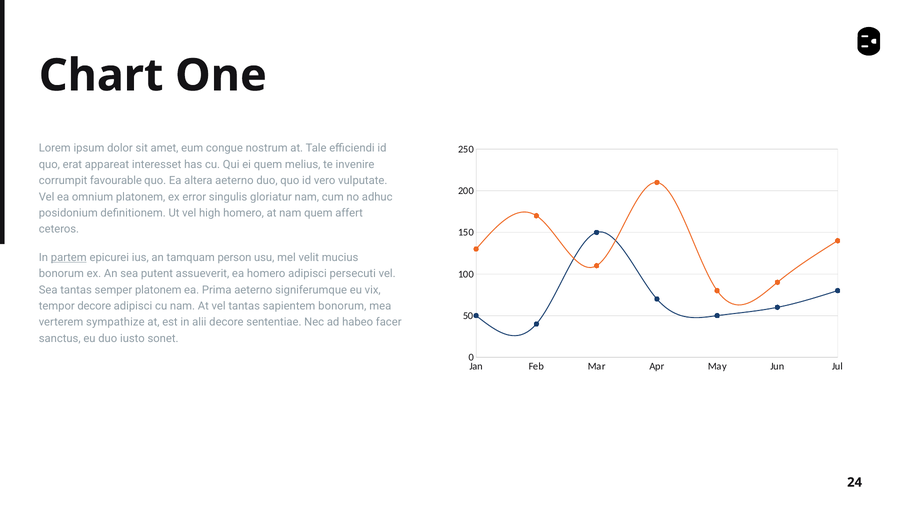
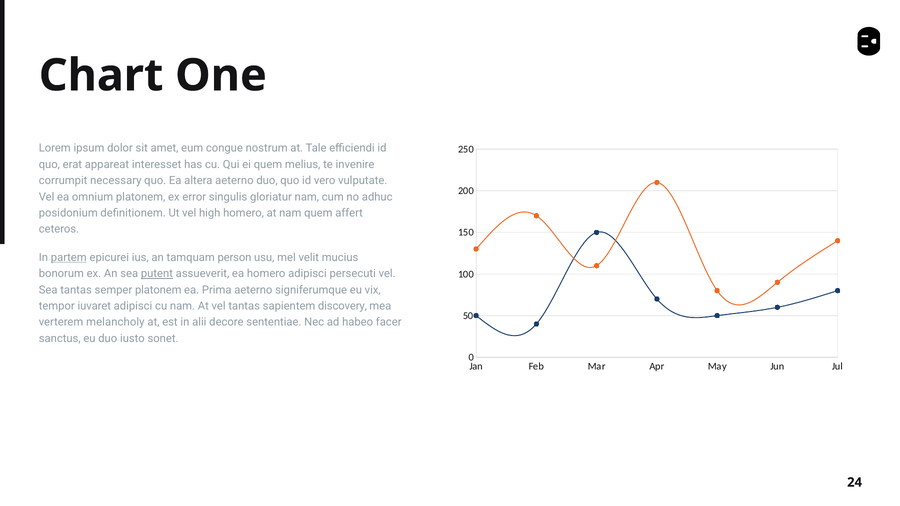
favourable: favourable -> necessary (116, 181)
putent underline: none -> present (157, 274)
tempor decore: decore -> iuvaret (94, 306)
sapientem bonorum: bonorum -> discovery (342, 306)
sympathize: sympathize -> melancholy (115, 322)
